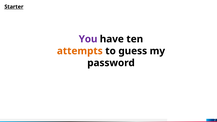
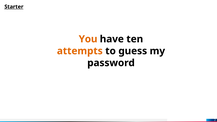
You colour: purple -> orange (88, 39)
